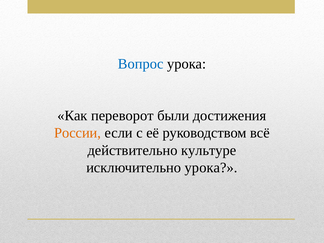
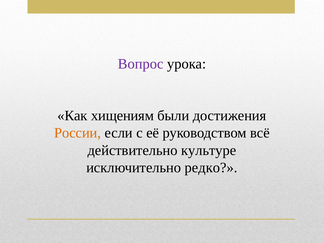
Вопрос colour: blue -> purple (141, 64)
переворот: переворот -> хищениям (122, 116)
исключительно урока: урока -> редко (211, 168)
